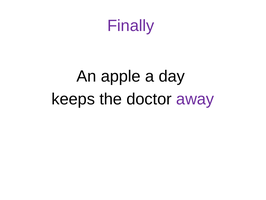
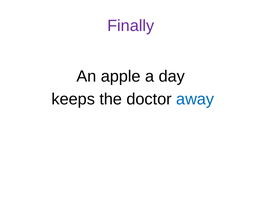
away colour: purple -> blue (195, 99)
